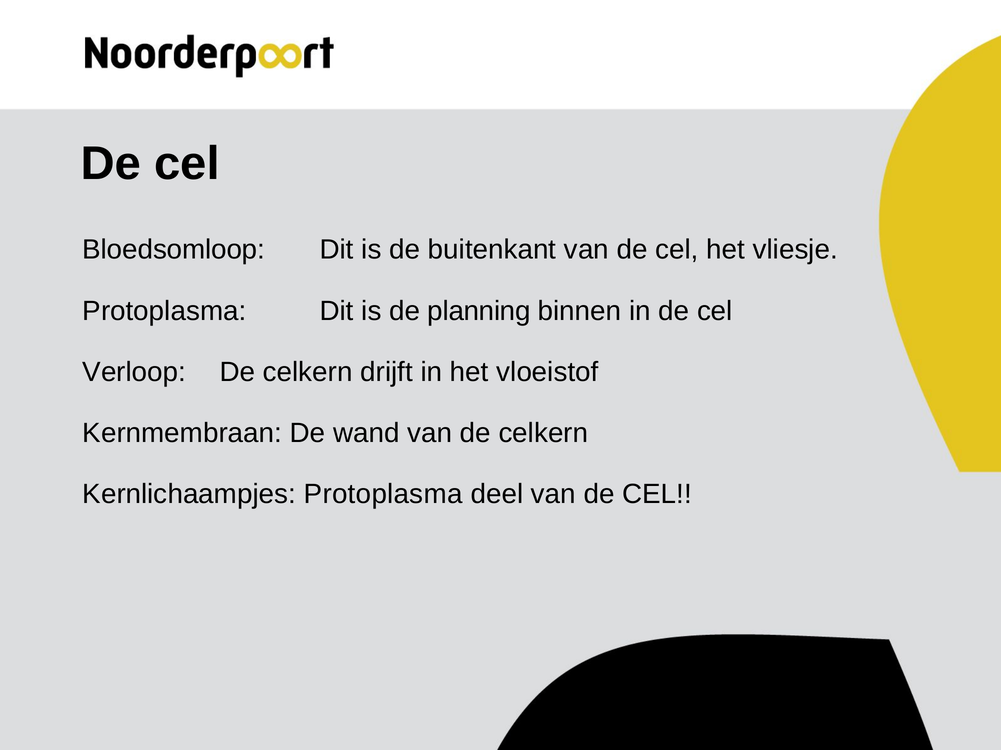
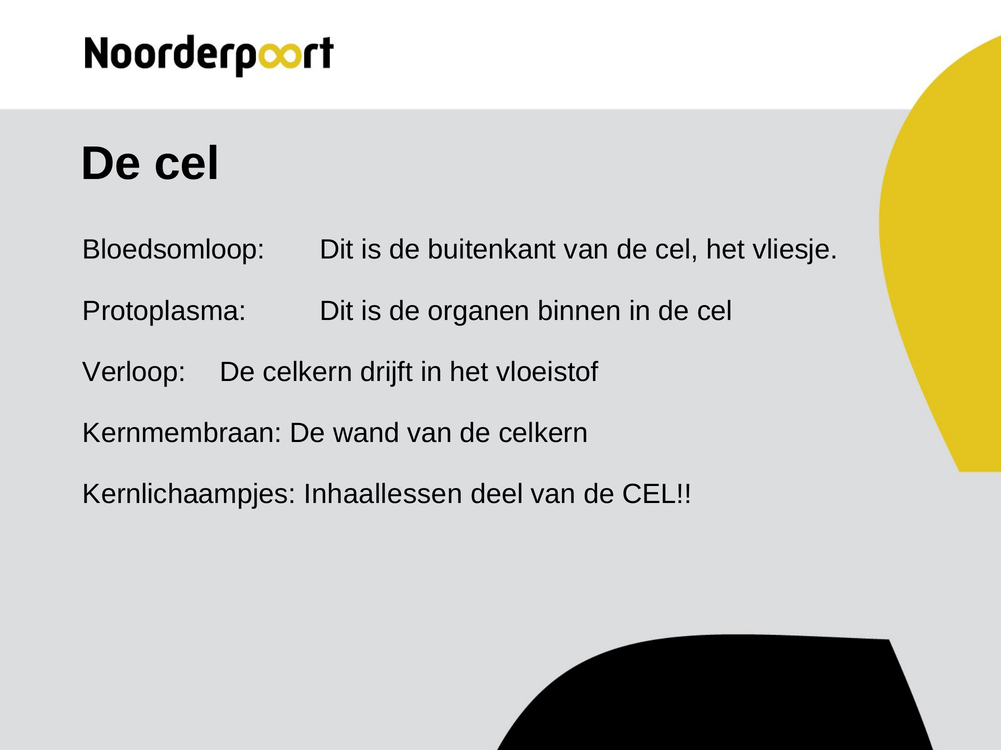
planning: planning -> organen (479, 311)
Kernlichaampjes Protoplasma: Protoplasma -> Inhaallessen (383, 495)
